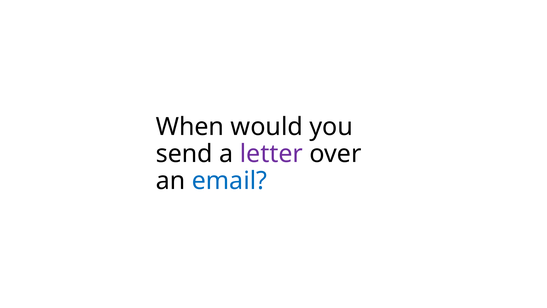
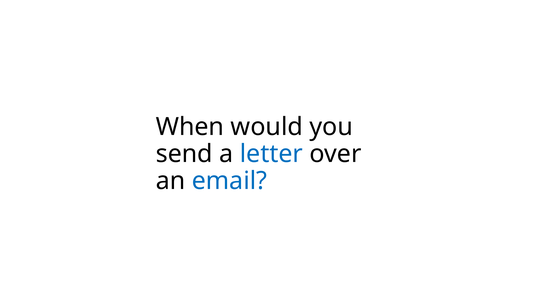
letter colour: purple -> blue (271, 154)
